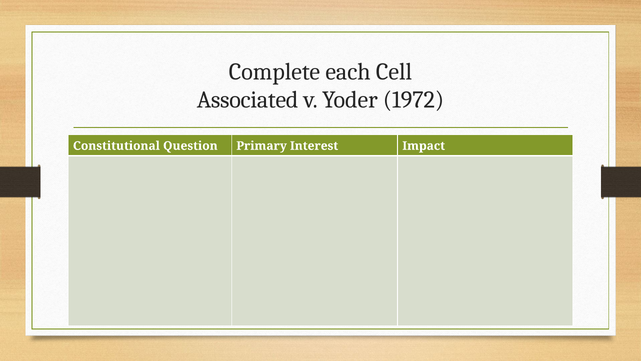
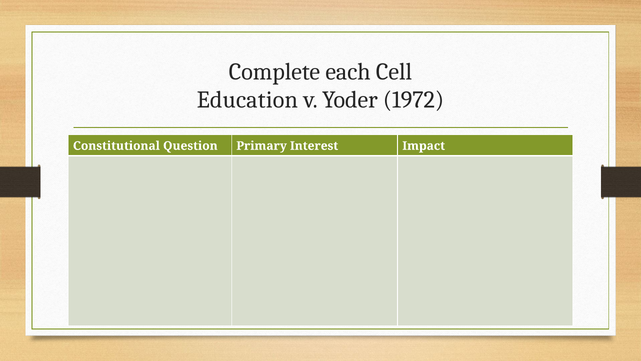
Associated: Associated -> Education (247, 100)
